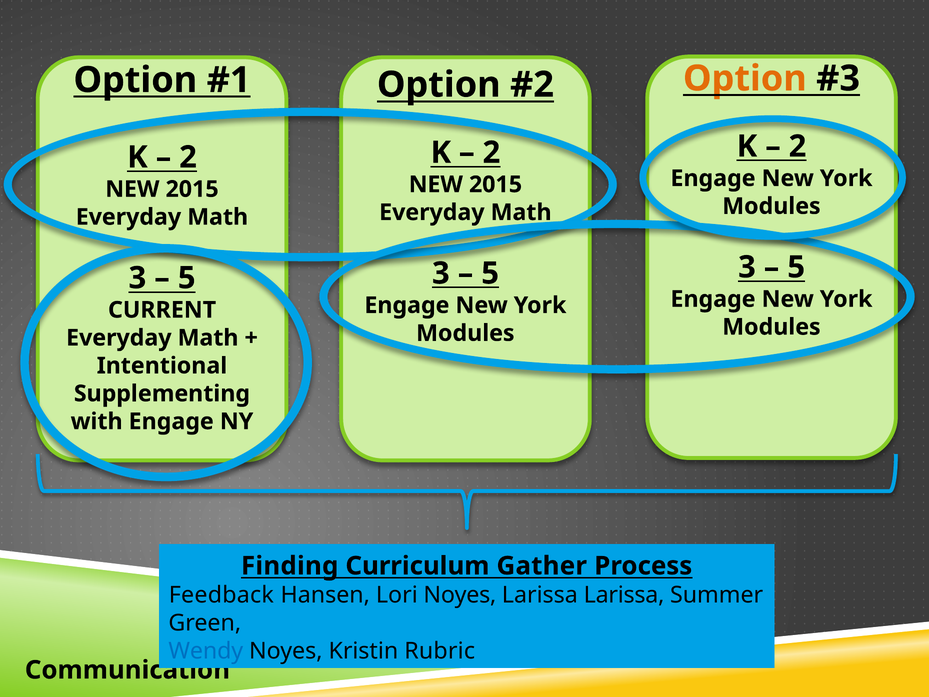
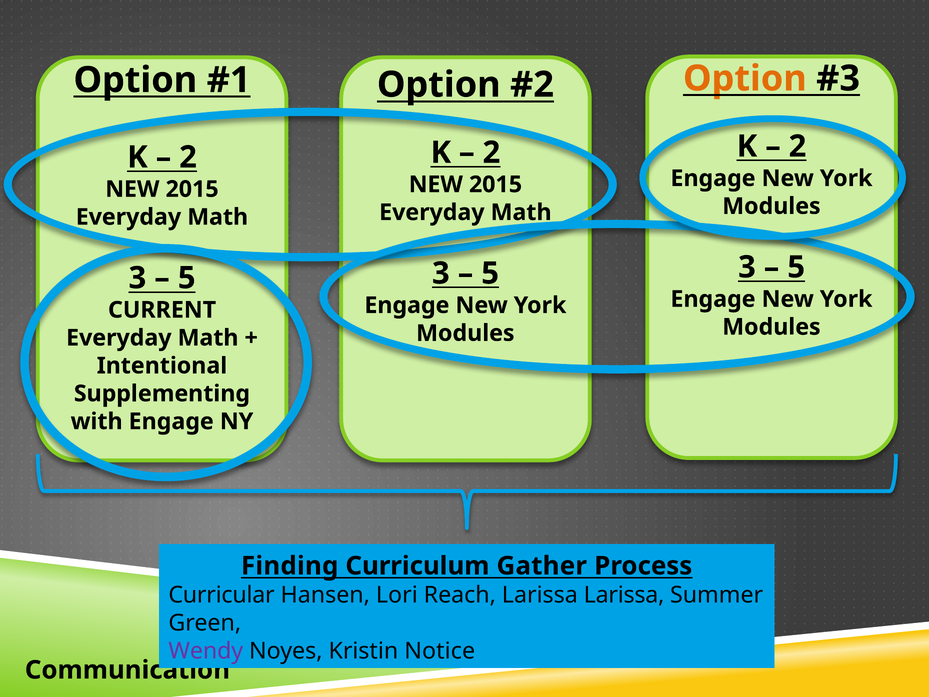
Feedback: Feedback -> Curricular (222, 595)
Lori Noyes: Noyes -> Reach (460, 595)
Wendy colour: blue -> purple (206, 651)
Rubric: Rubric -> Notice (440, 651)
